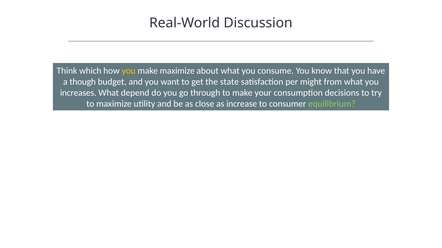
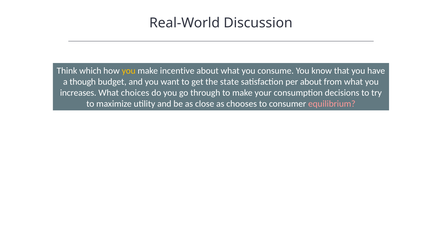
make maximize: maximize -> incentive (177, 71)
per might: might -> about (311, 82)
depend: depend -> choices (135, 93)
increase: increase -> chooses (242, 104)
equilibrium colour: light green -> pink (332, 104)
